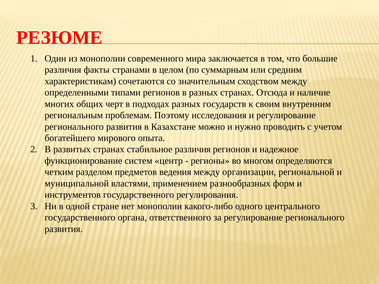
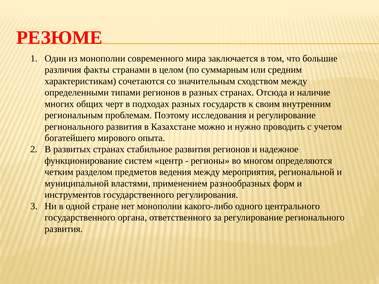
стабильное различия: различия -> развития (193, 149)
организации: организации -> мероприятия (249, 172)
